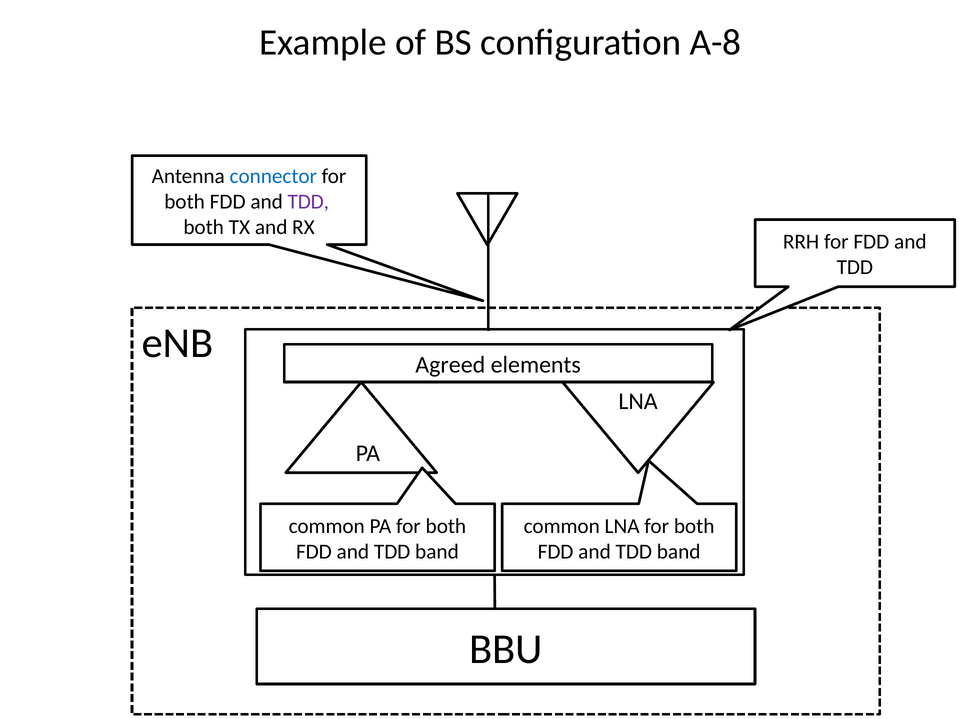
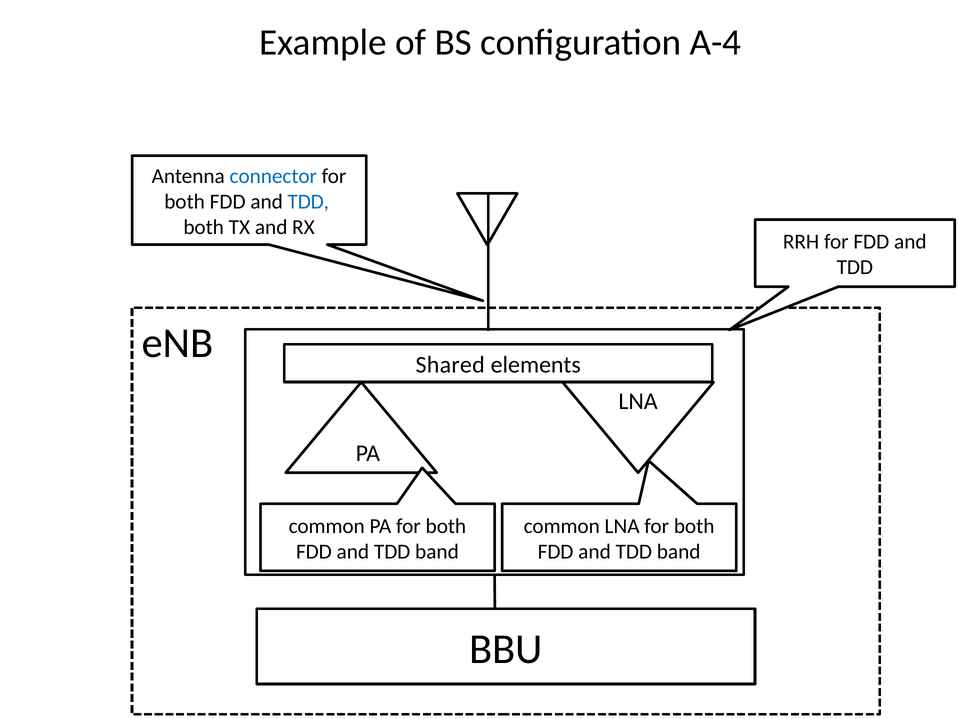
A-8: A-8 -> A-4 (716, 42)
TDD colour: purple -> blue (308, 202)
Agreed: Agreed -> Shared (450, 365)
